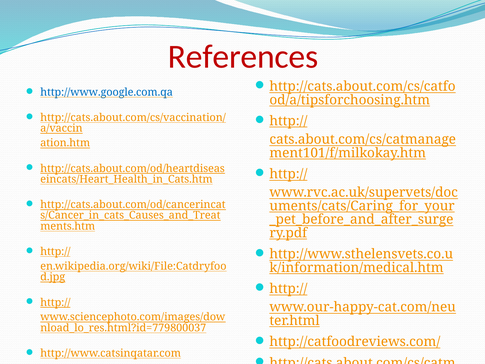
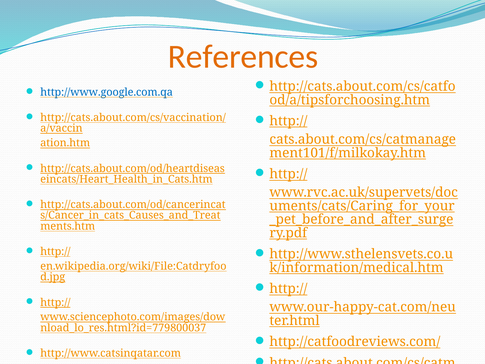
References colour: red -> orange (243, 57)
